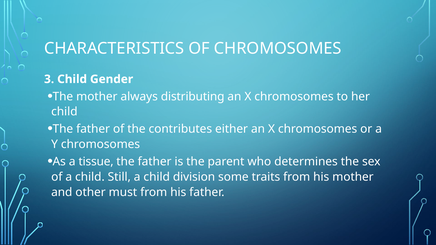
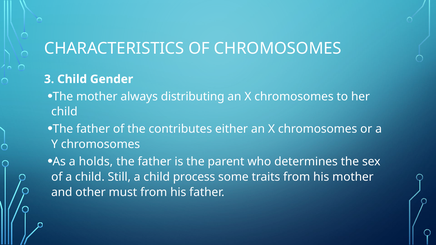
tissue: tissue -> holds (96, 162)
division: division -> process (194, 177)
